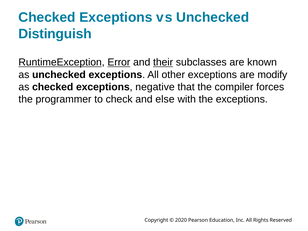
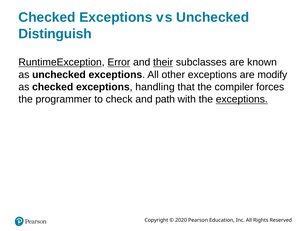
negative: negative -> handling (155, 87)
else: else -> path (165, 99)
exceptions underline: none -> present (242, 99)
